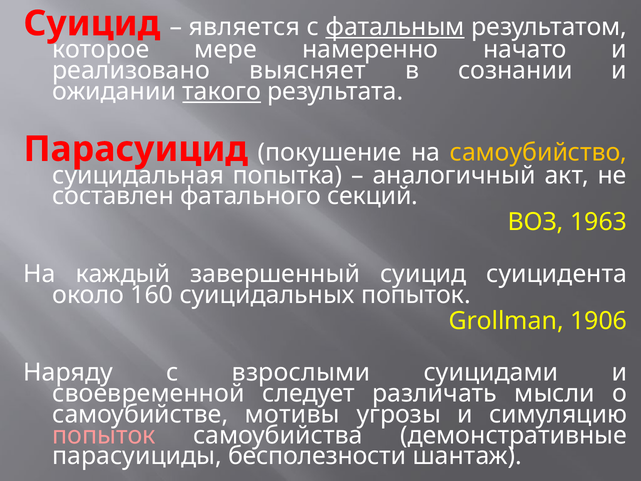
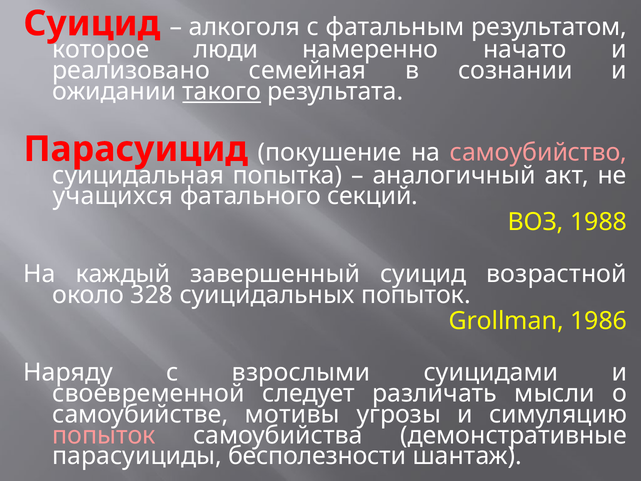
является: является -> алкоголя (245, 27)
фатальным underline: present -> none (395, 27)
мере: мере -> люди (226, 50)
выясняет: выясняет -> семейная (308, 71)
самоубийство colour: yellow -> pink (538, 153)
составлен: составлен -> учащихся (113, 196)
1963: 1963 -> 1988 (599, 222)
суицидента: суицидента -> возрастной (557, 274)
160: 160 -> 328 (152, 295)
1906: 1906 -> 1986 (599, 321)
